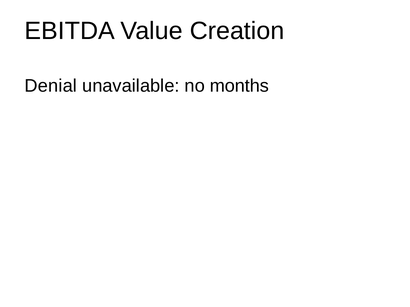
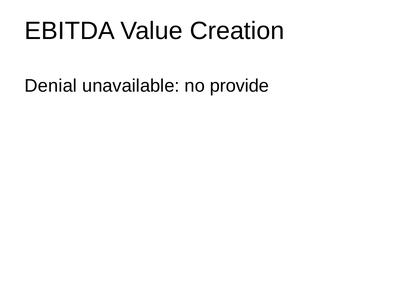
months: months -> provide (239, 86)
